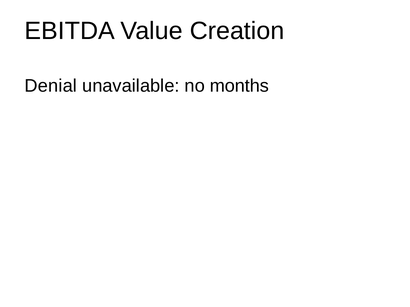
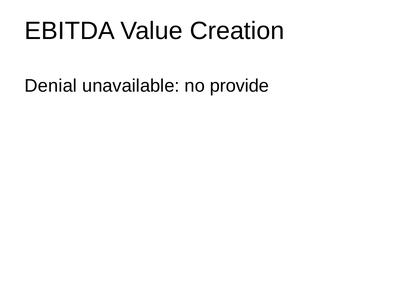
months: months -> provide (239, 86)
